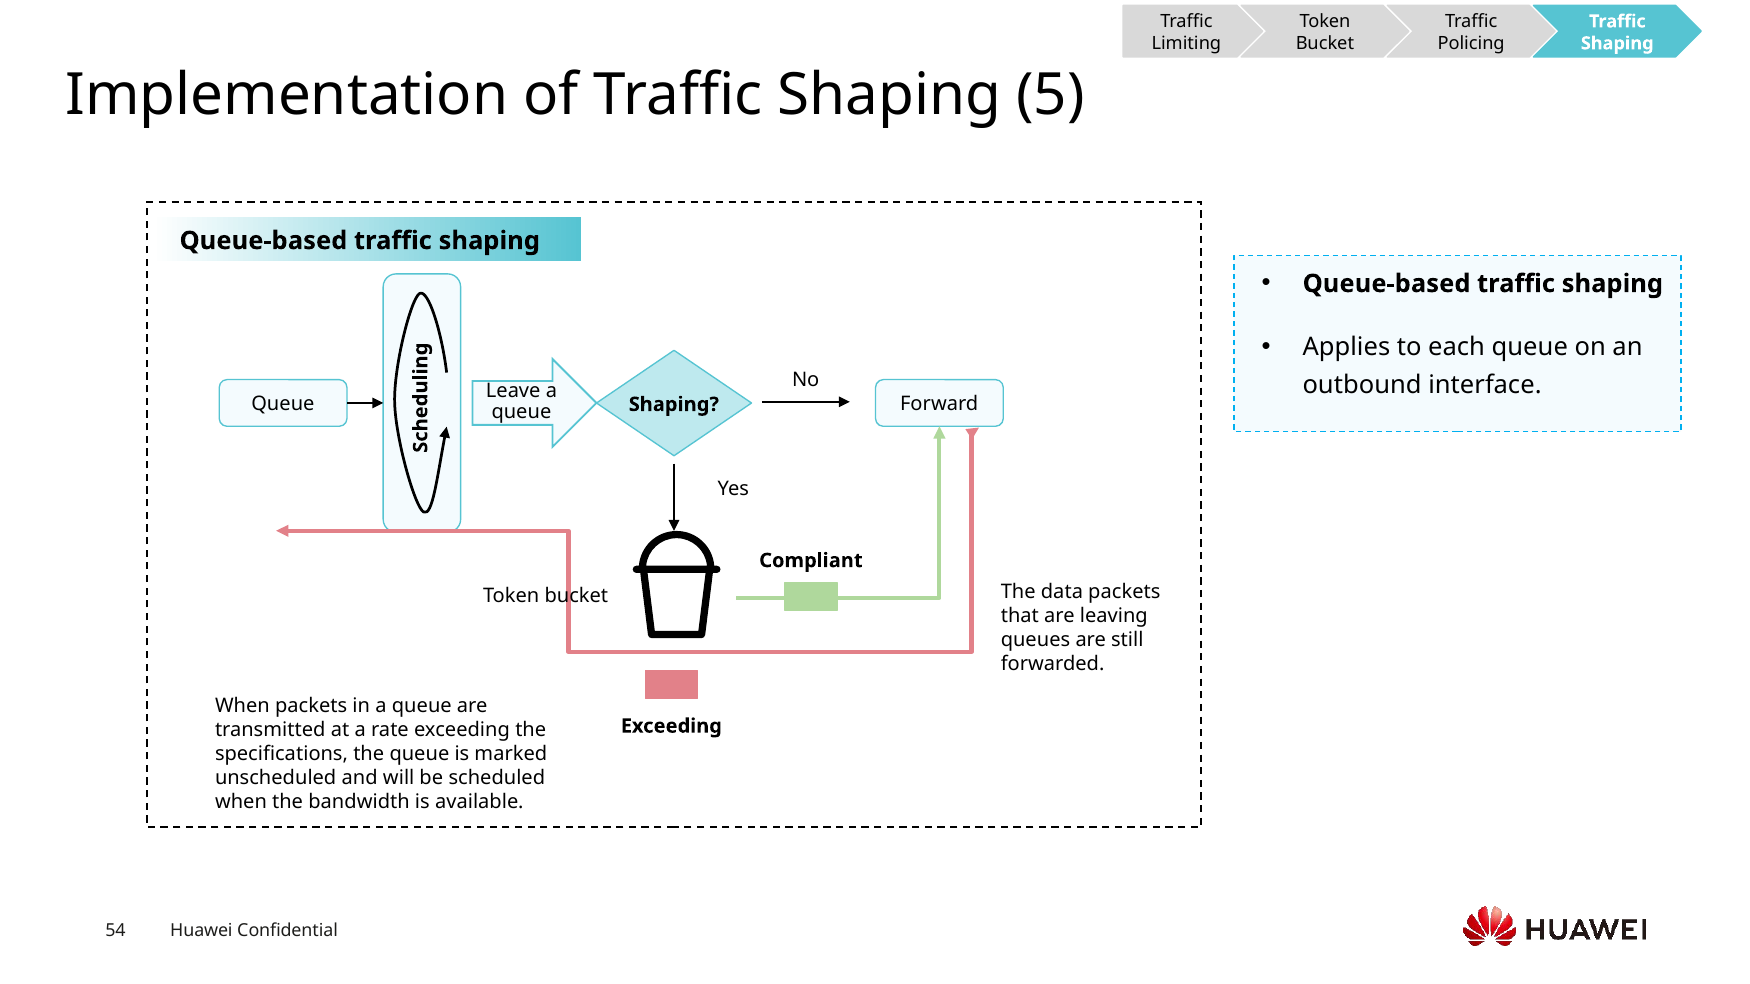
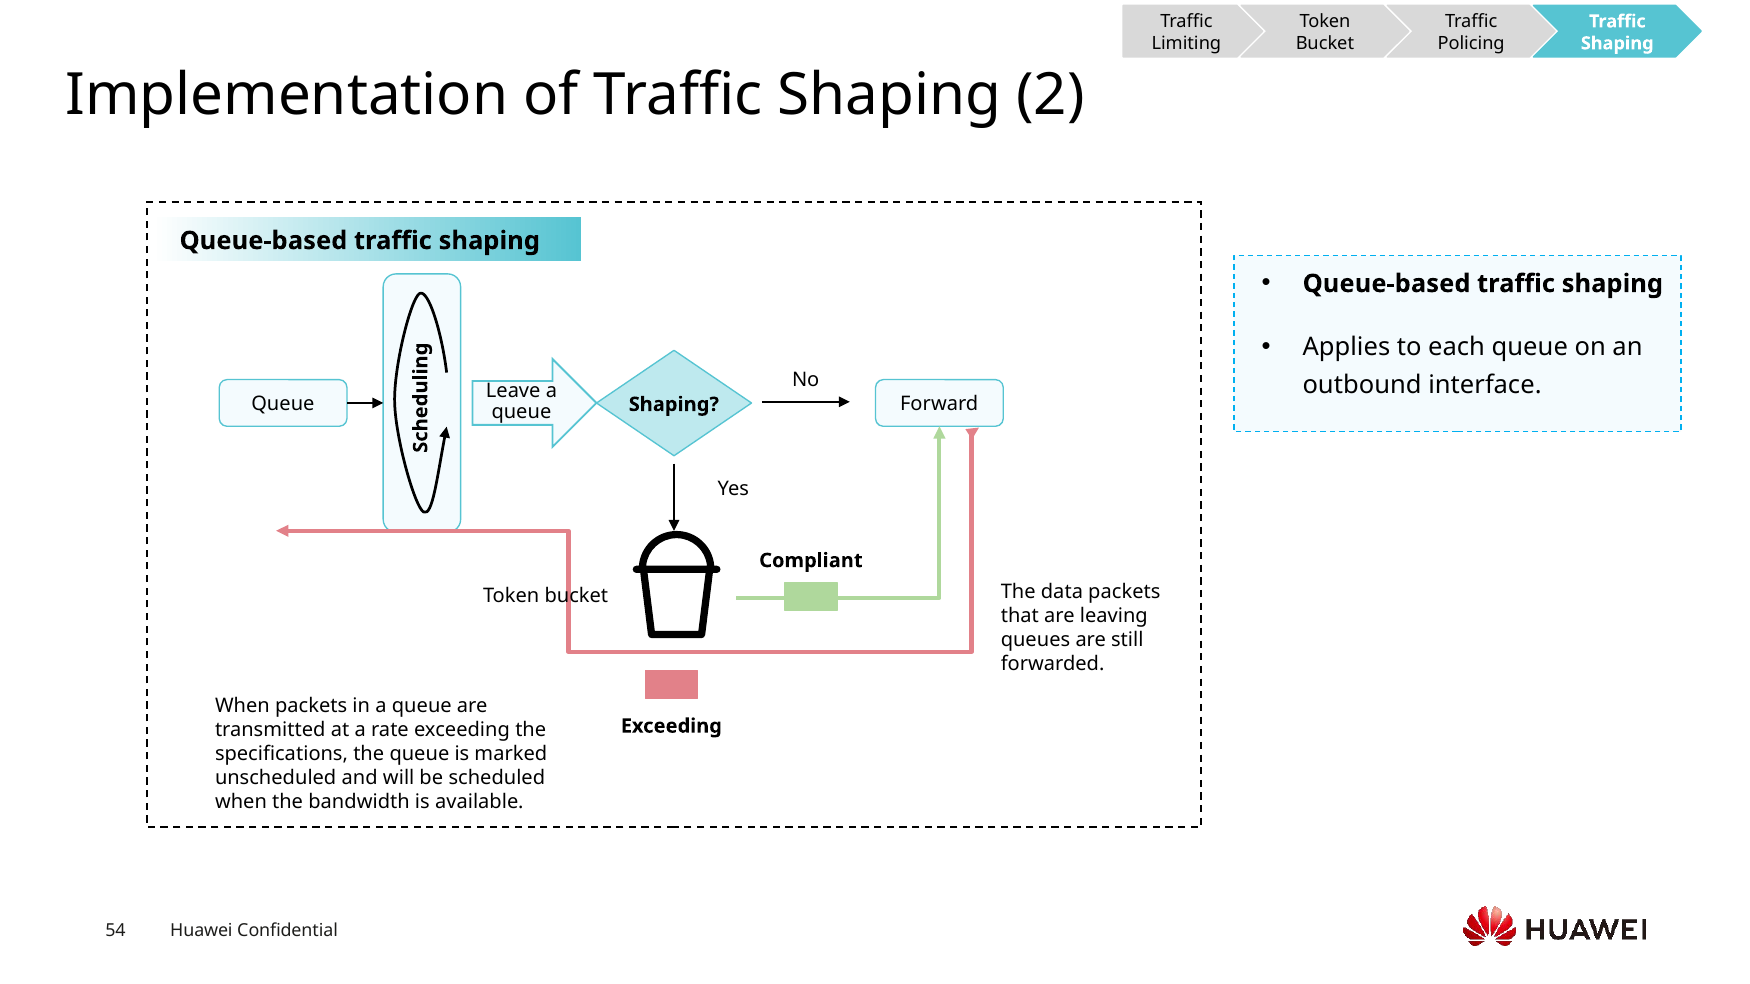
5: 5 -> 2 (1051, 95)
